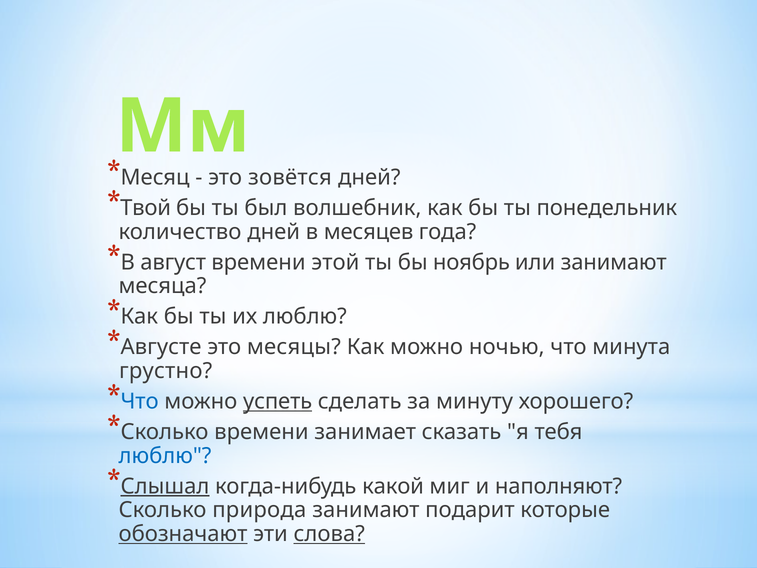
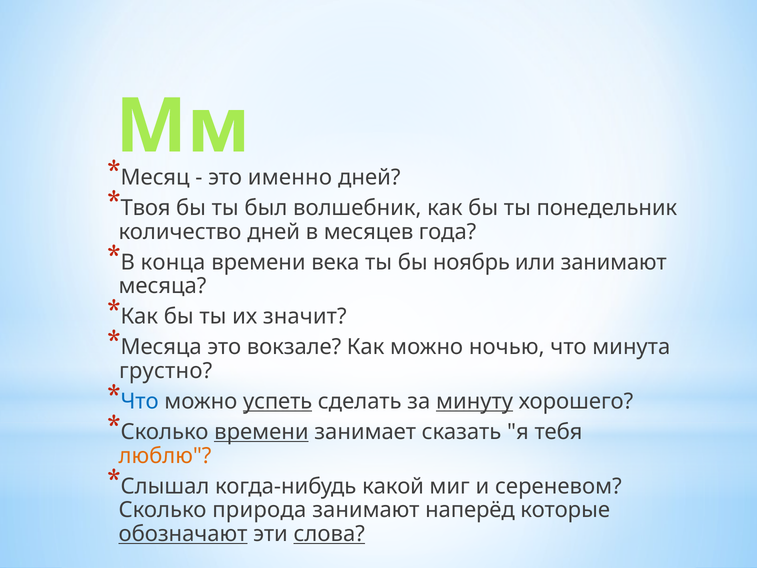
зовётся: зовётся -> именно (290, 177)
Твой: Твой -> Твоя (146, 208)
август: август -> конца (173, 262)
этой: этой -> века (335, 262)
их люблю: люблю -> значит (305, 316)
Августе: Августе -> Месяца (161, 347)
месяцы: месяцы -> вокзале (294, 347)
минуту underline: none -> present (475, 401)
времени underline: none -> present (261, 432)
люблю colour: blue -> orange (165, 456)
Слышал underline: present -> none (165, 486)
наполняют: наполняют -> сереневом (558, 486)
подарит: подарит -> наперёд (470, 510)
